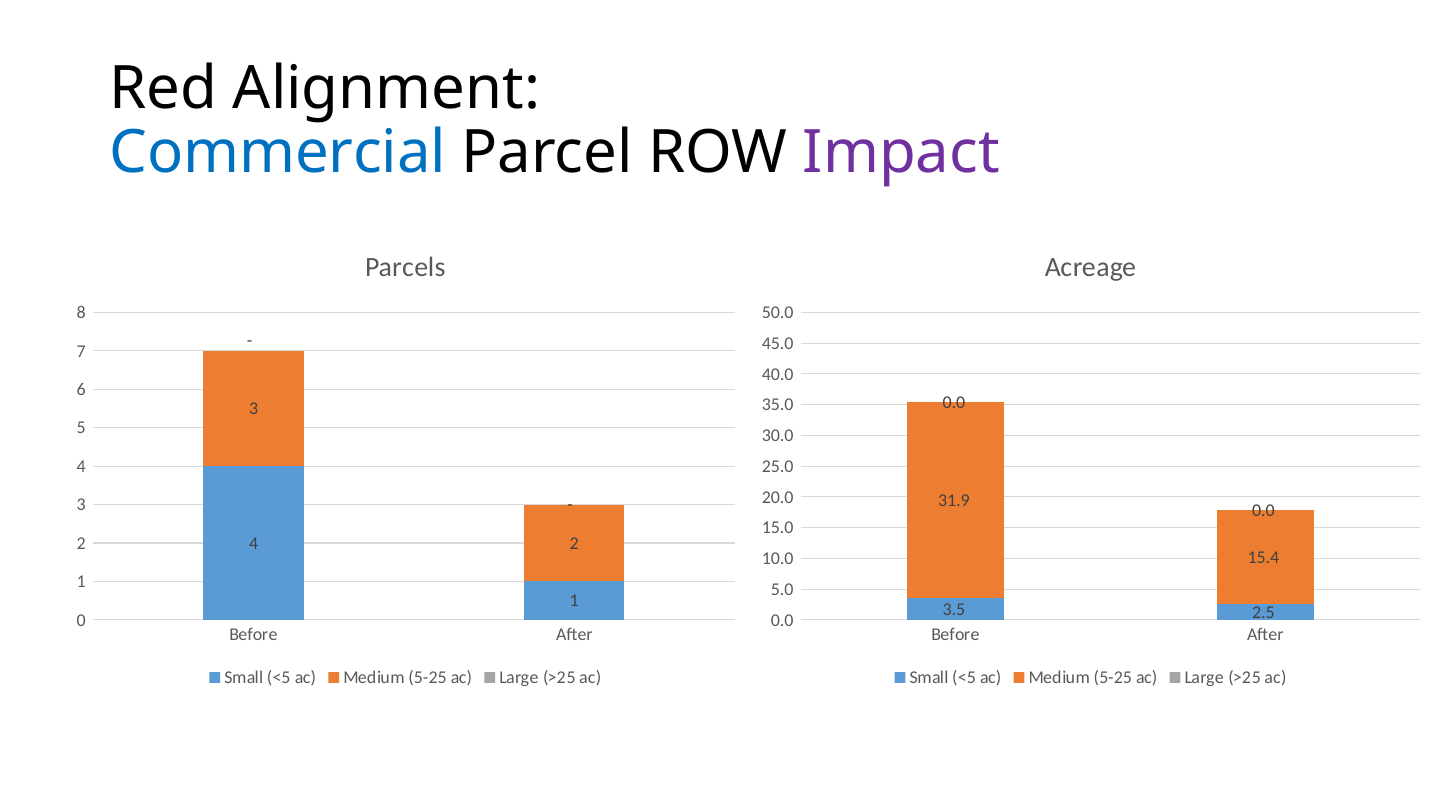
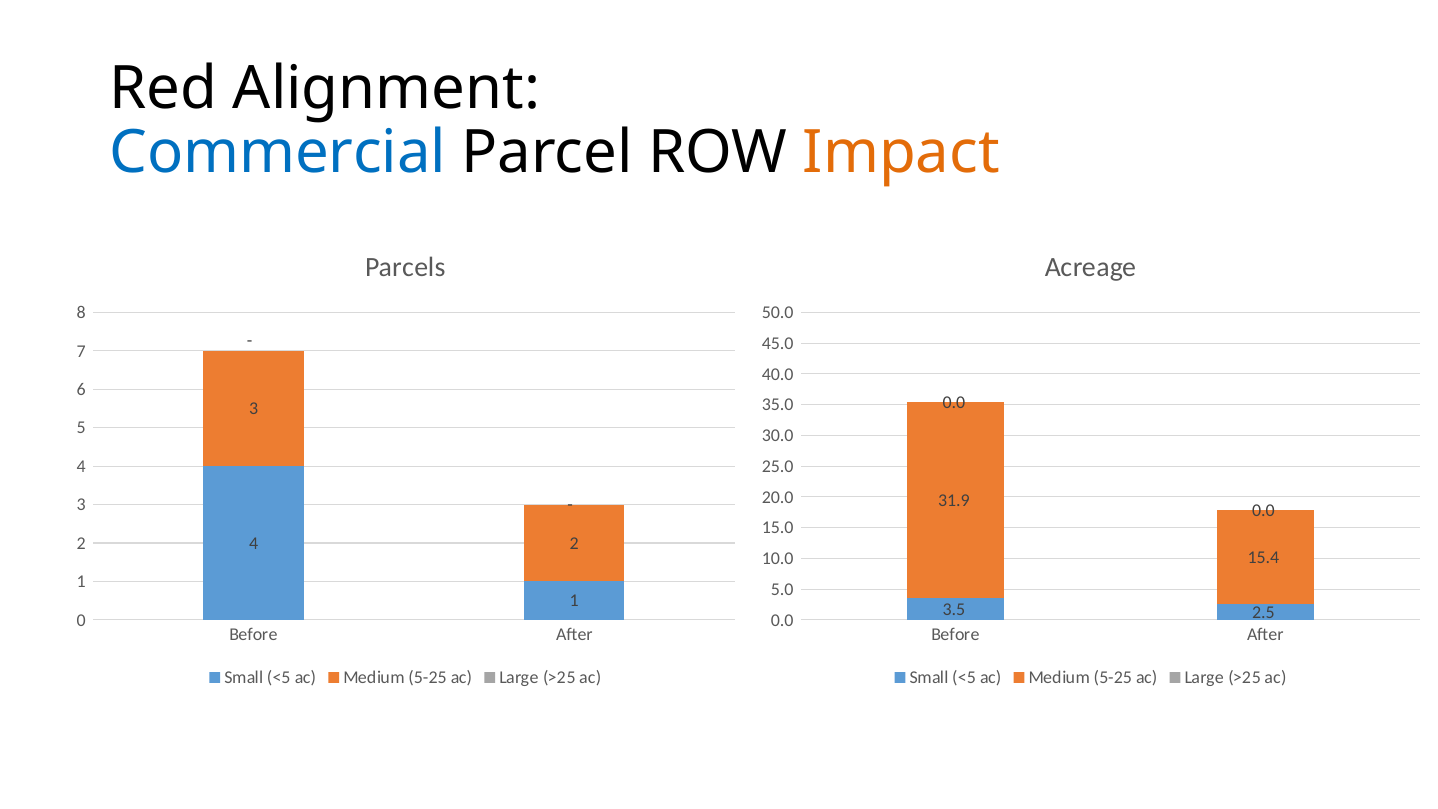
Impact colour: purple -> orange (901, 153)
